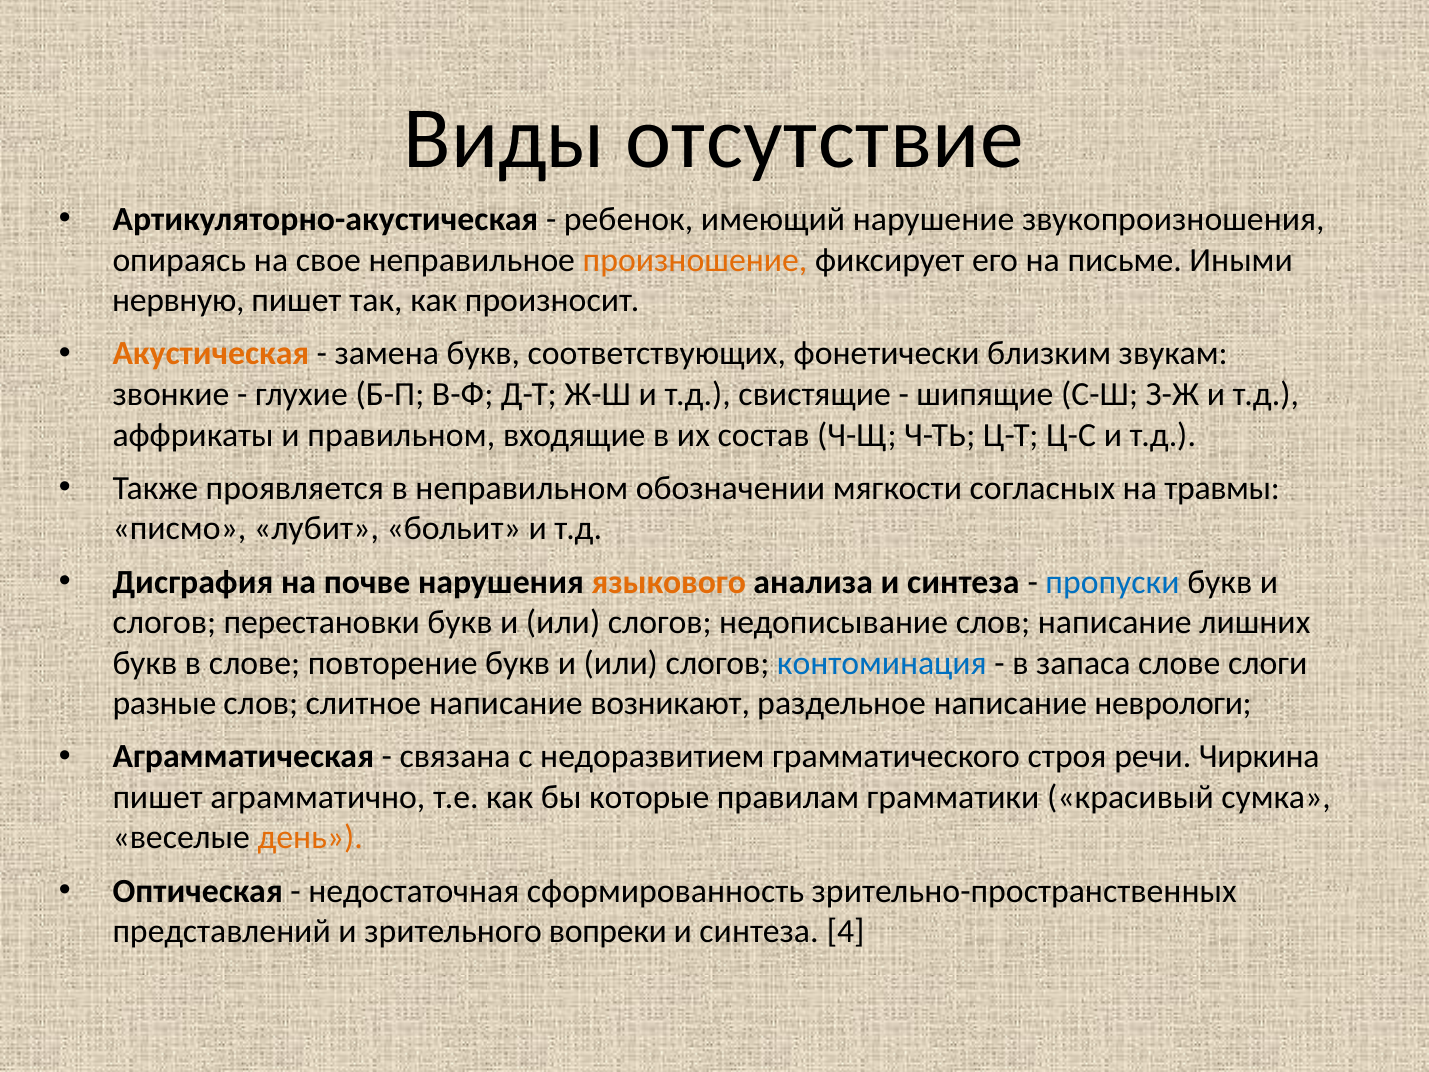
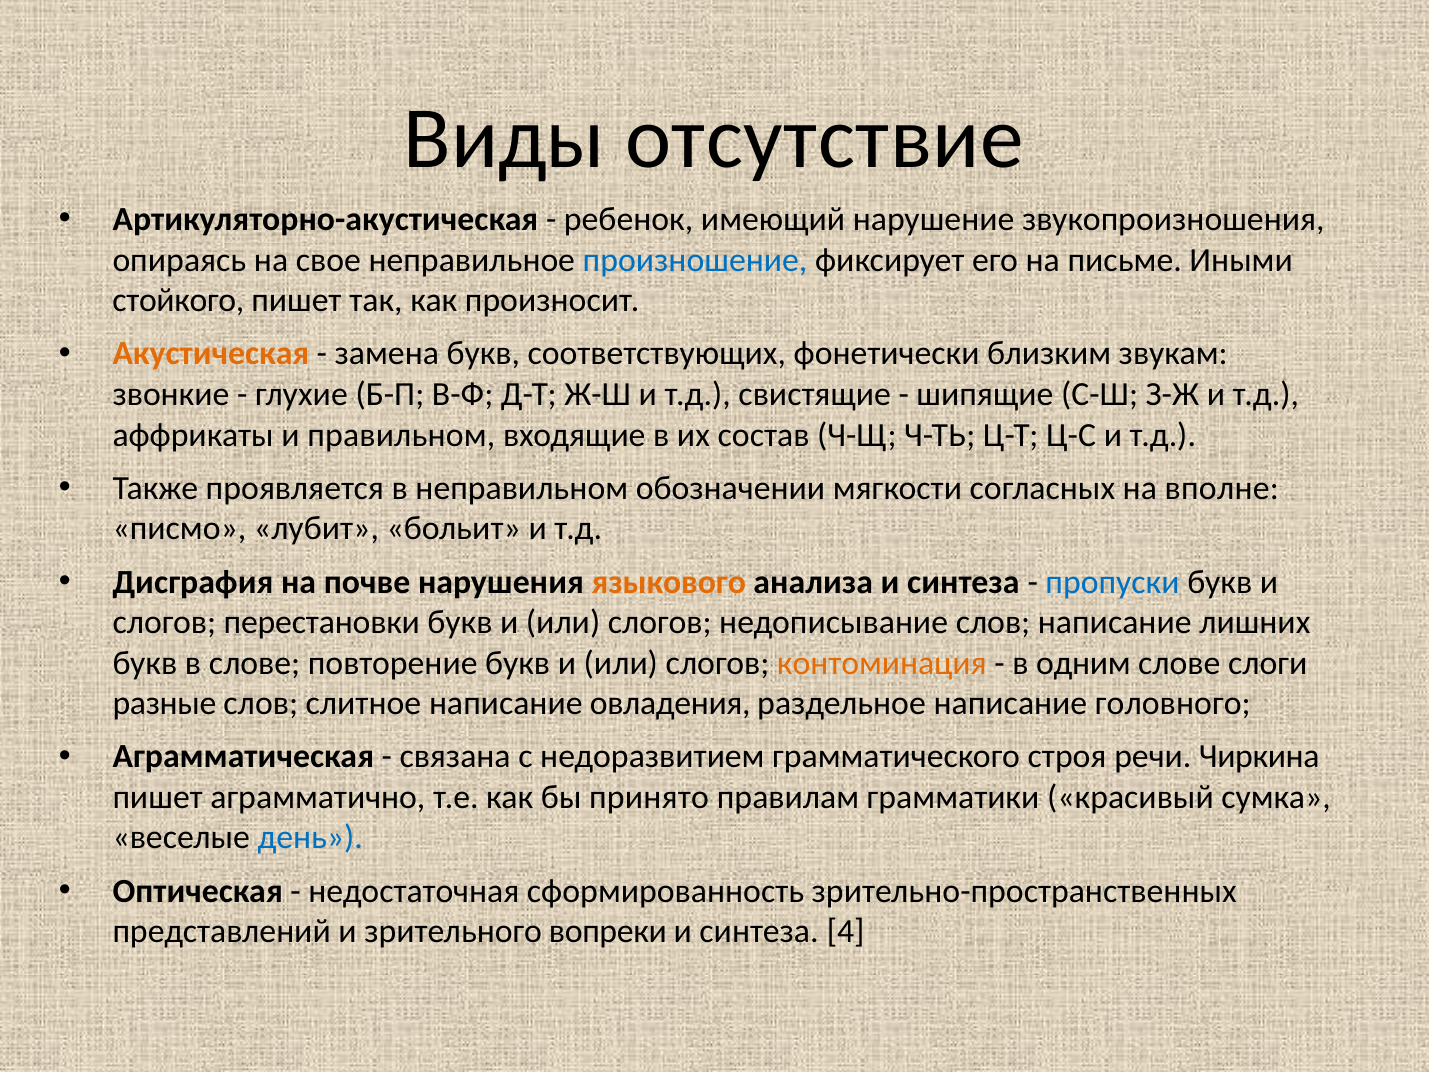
произношение colour: orange -> blue (695, 260)
нервную: нервную -> стойкого (178, 301)
травмы: травмы -> вполне (1222, 488)
контоминация colour: blue -> orange (882, 663)
запаса: запаса -> одним (1083, 663)
возникают: возникают -> овладения (670, 703)
неврологи: неврологи -> головного (1173, 703)
которые: которые -> принято (649, 797)
день colour: orange -> blue (310, 837)
